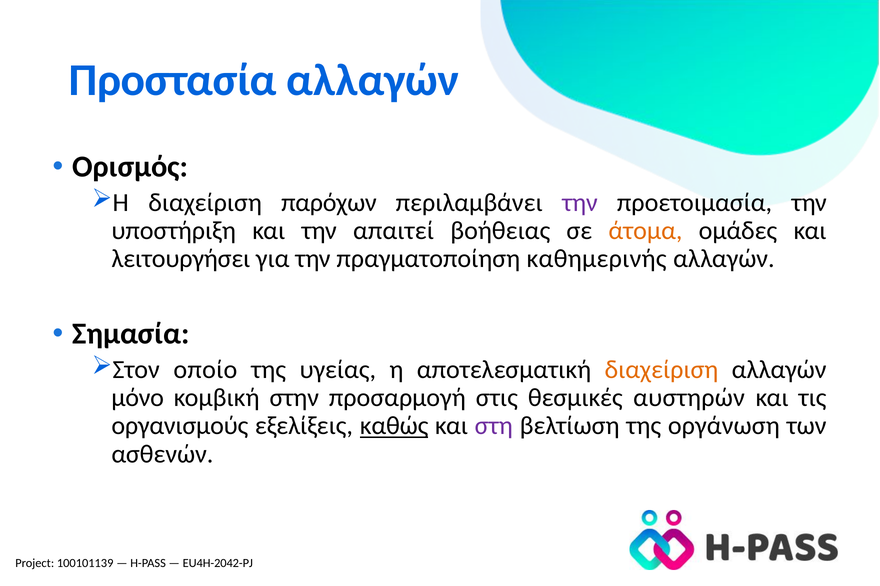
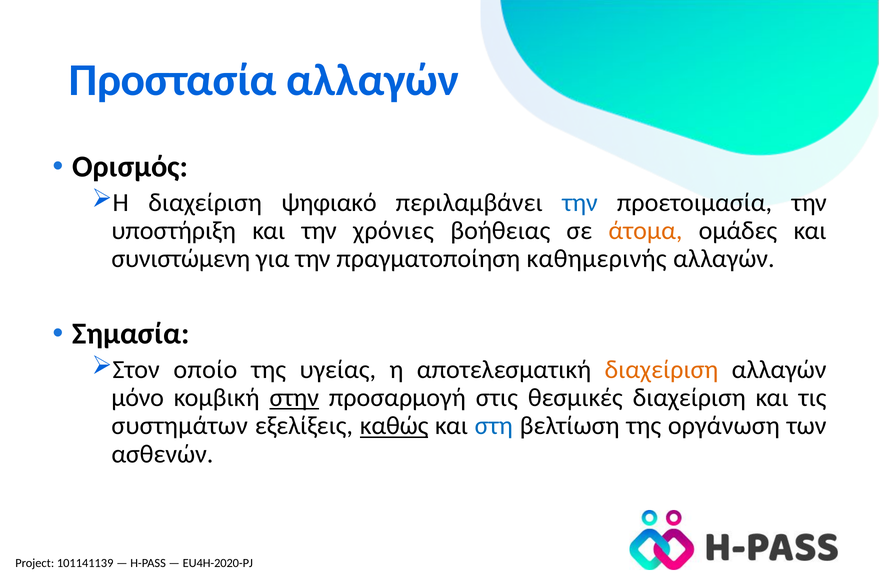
παρόχων: παρόχων -> ψηφιακό (329, 203)
την colour: purple -> blue (580, 203)
απαιτεί: απαιτεί -> χρόνιες (393, 231)
λειτουργήσει: λειτουργήσει -> συνιστώμενη (181, 259)
στην underline: none -> present (294, 398)
θεσμικές αυστηρών: αυστηρών -> διαχείριση (689, 398)
οργανισμούς: οργανισμούς -> συστημάτων (180, 426)
στη colour: purple -> blue (494, 426)
100101139: 100101139 -> 101141139 (85, 564)
EU4H-2042-PJ: EU4H-2042-PJ -> EU4H-2020-PJ (218, 564)
